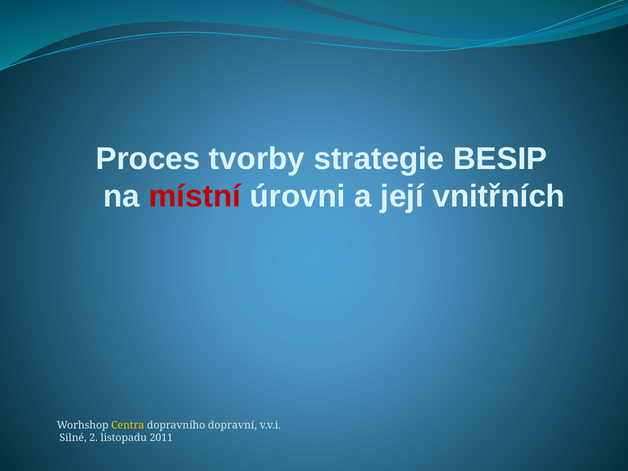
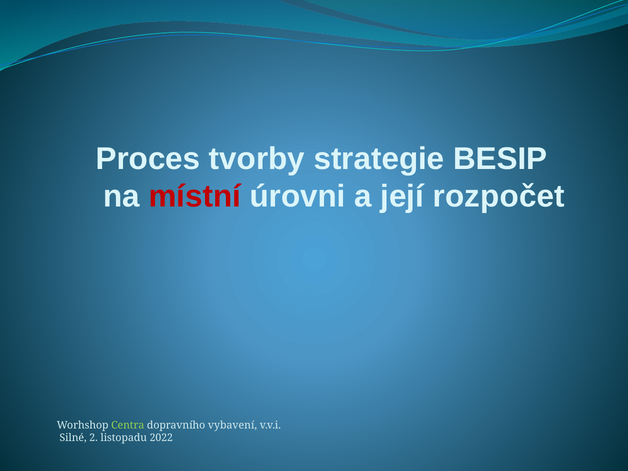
vnitřních: vnitřních -> rozpočet (499, 196)
Centra colour: yellow -> light green (128, 425)
dopravní: dopravní -> vybavení (233, 425)
2011: 2011 -> 2022 (161, 438)
